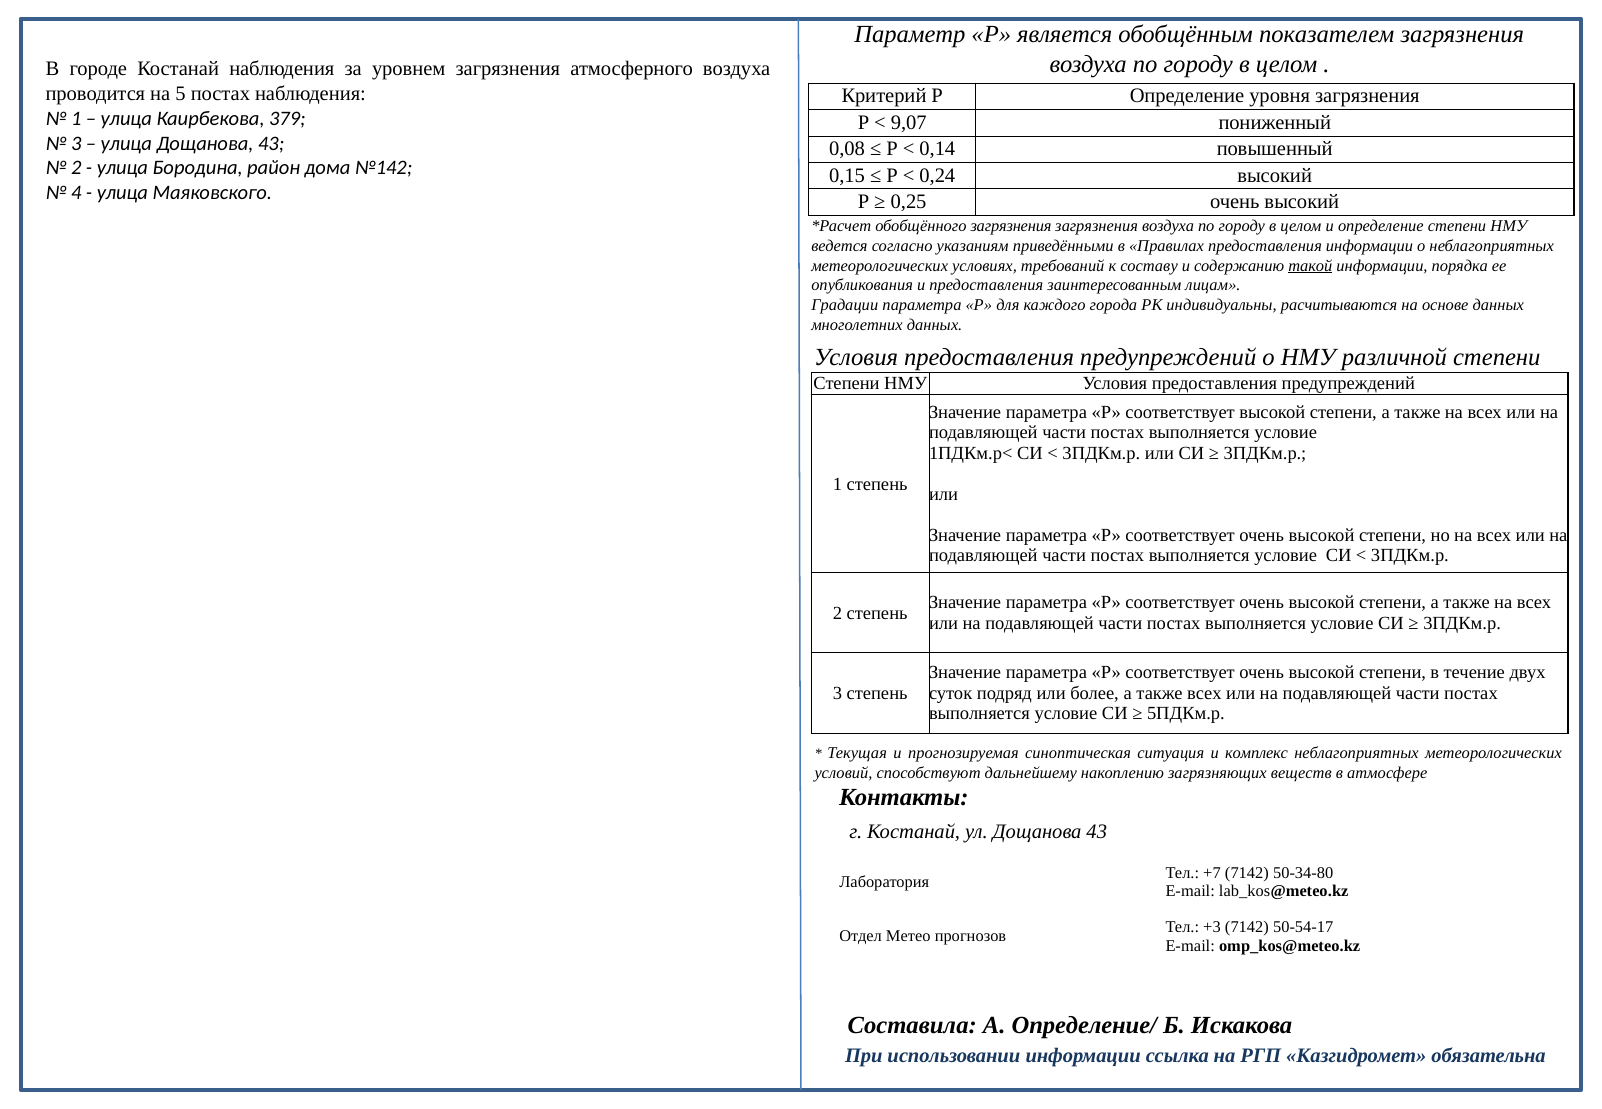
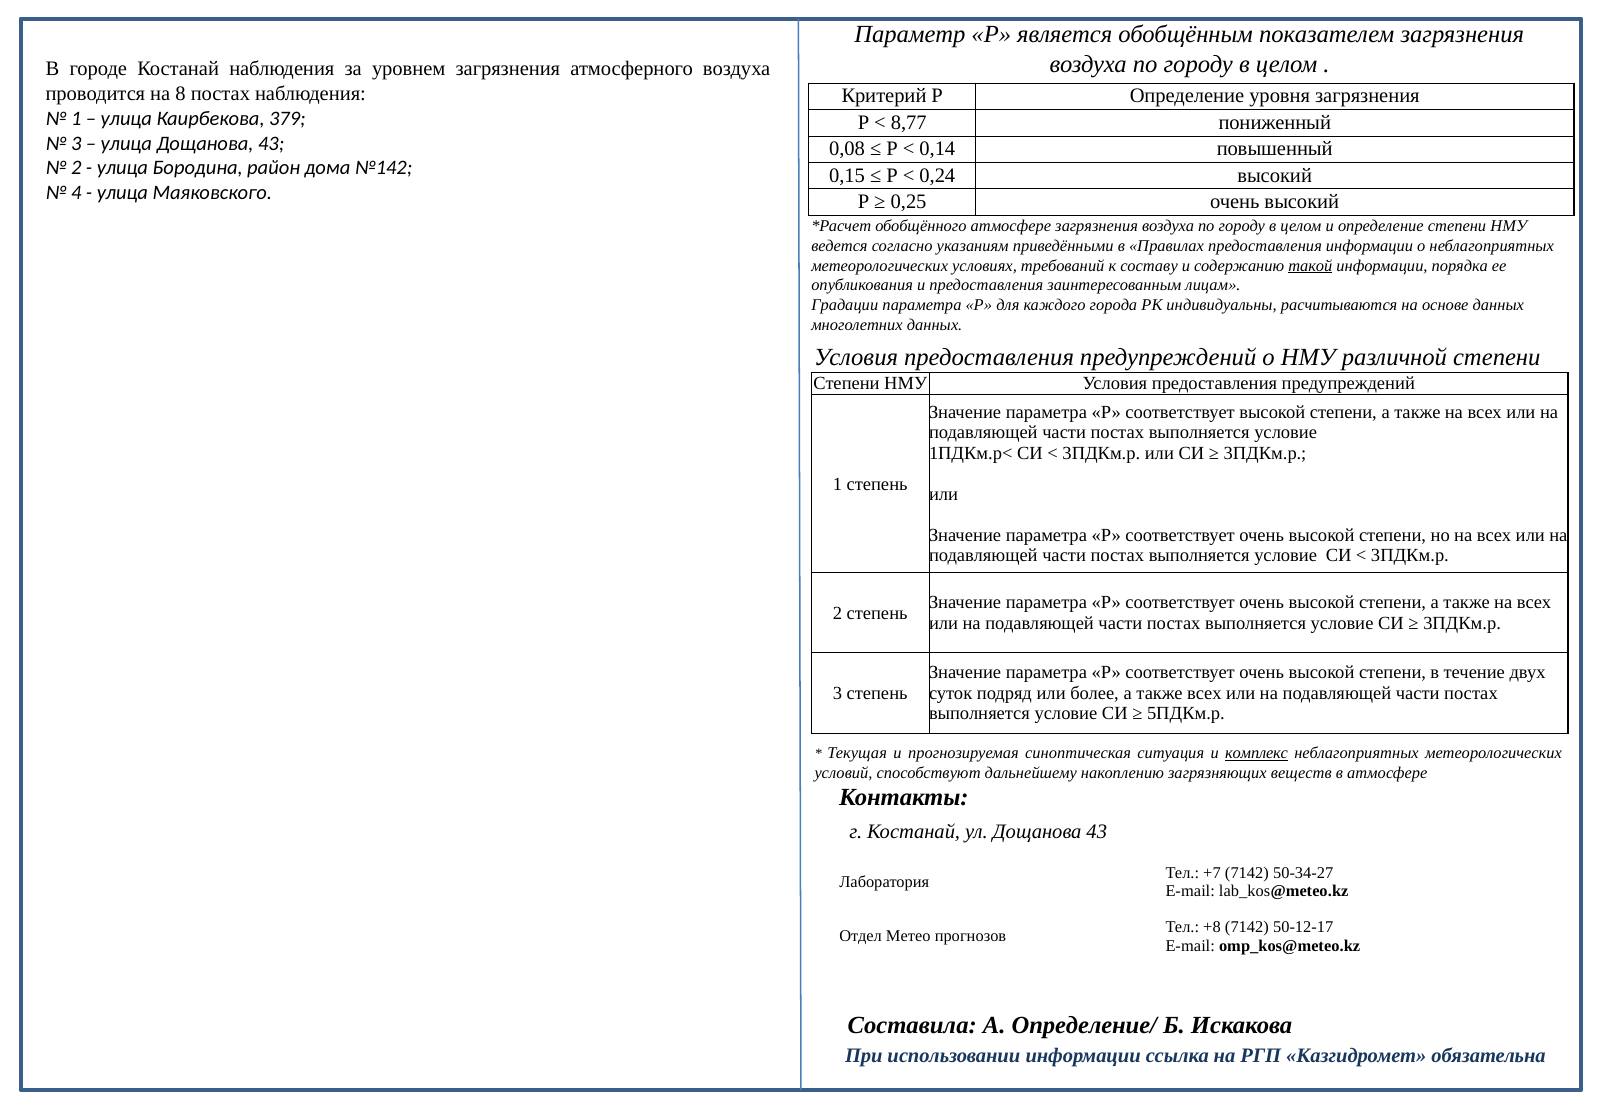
5: 5 -> 8 (180, 94)
9,07: 9,07 -> 8,77 (909, 123)
обобщённого загрязнения: загрязнения -> атмосфере (1011, 226)
комплекс underline: none -> present (1257, 753)
50-34-80: 50-34-80 -> 50-34-27 (1303, 873)
+3: +3 -> +8 (1212, 927)
50-54-17: 50-54-17 -> 50-12-17 (1303, 927)
